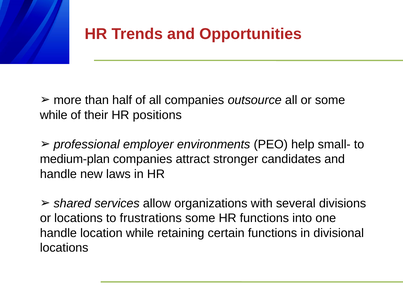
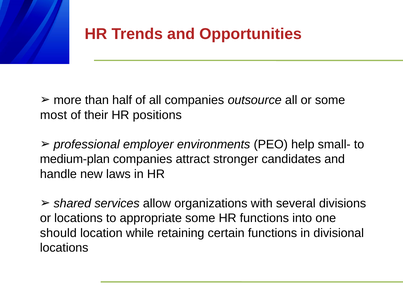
while: while -> most (54, 115)
frustrations: frustrations -> appropriate (151, 218)
handle: handle -> should (58, 233)
